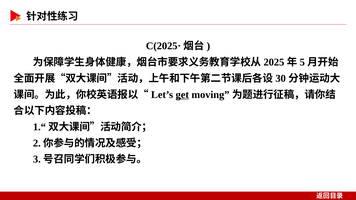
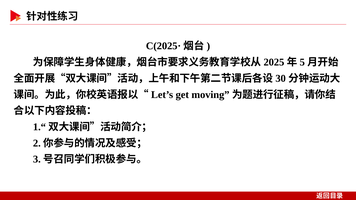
get underline: present -> none (182, 95)
